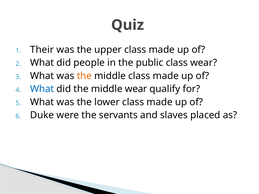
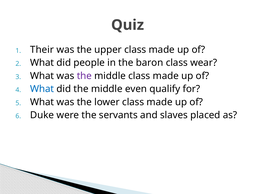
public: public -> baron (150, 63)
the colour: orange -> purple (84, 76)
middle wear: wear -> even (136, 89)
